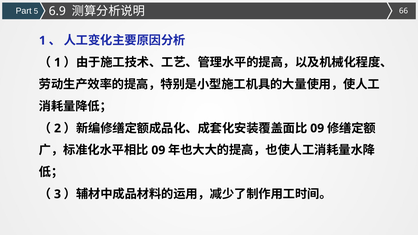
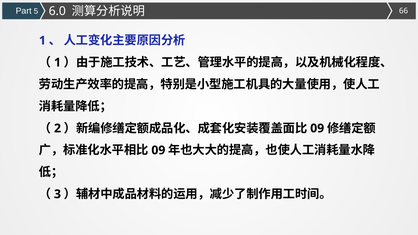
6.9: 6.9 -> 6.0 (57, 11)
